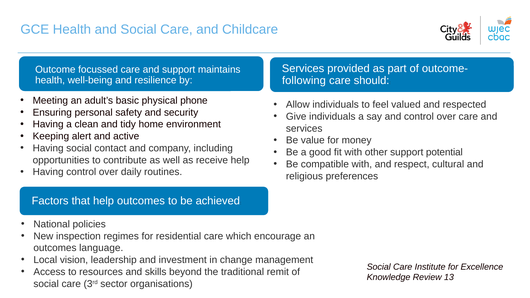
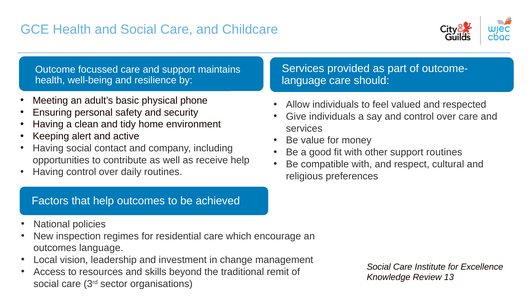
following: following -> language (304, 81)
support potential: potential -> routines (444, 152)
